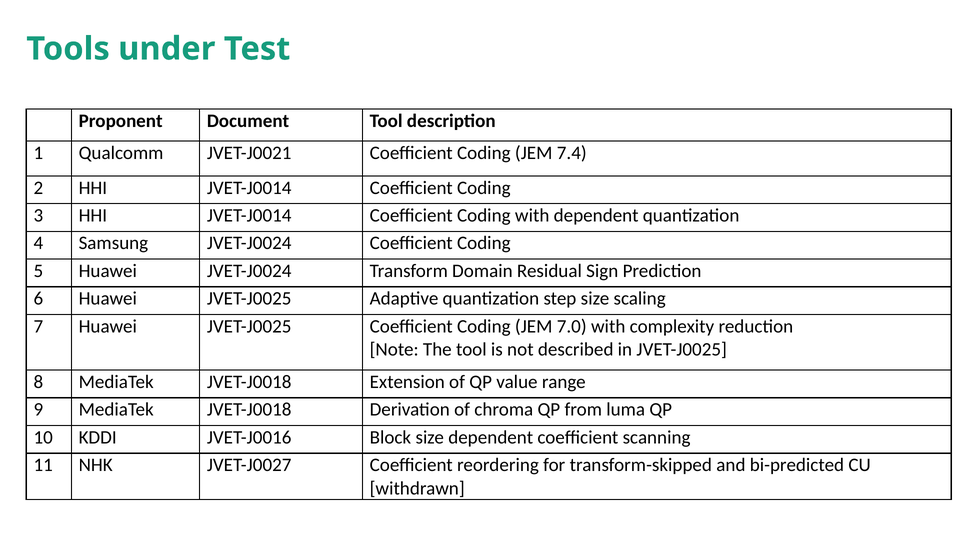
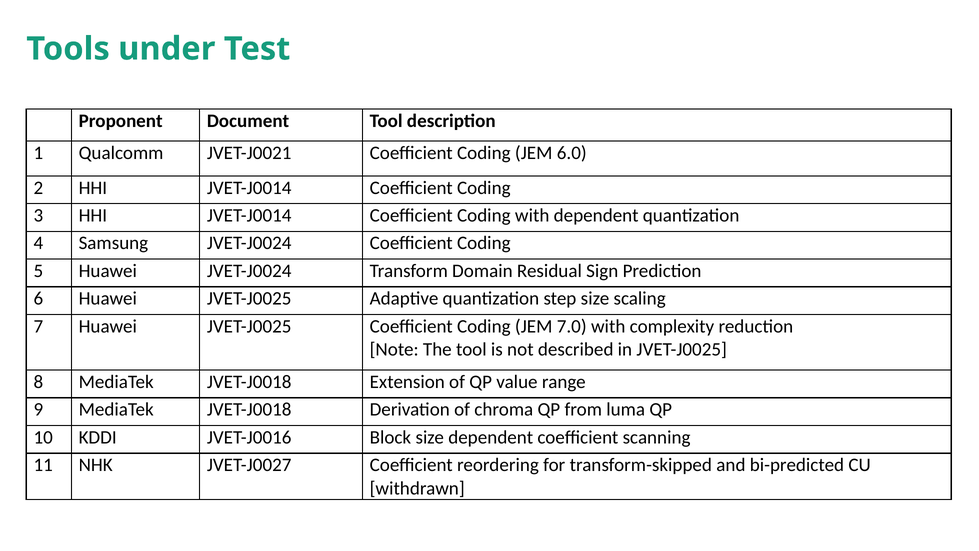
7.4: 7.4 -> 6.0 (572, 153)
